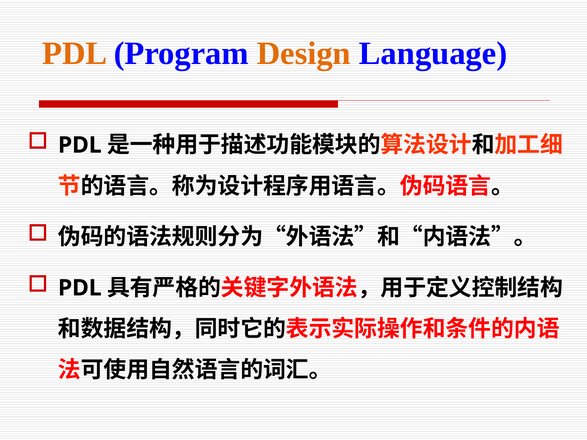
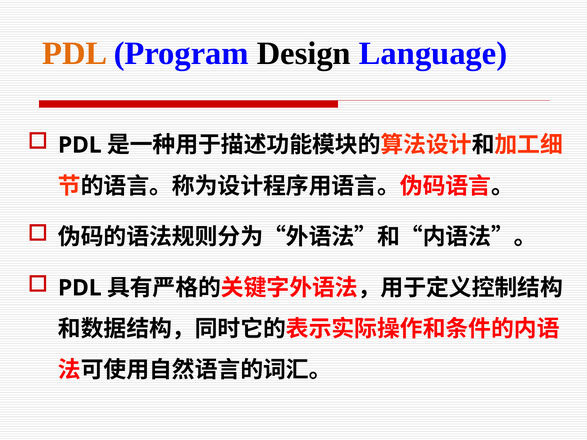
Design colour: orange -> black (304, 53)
